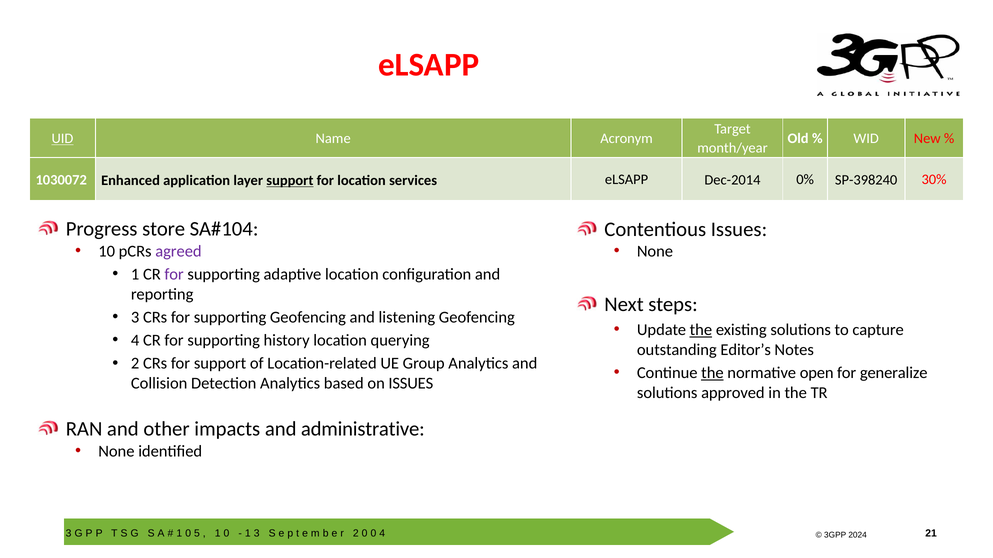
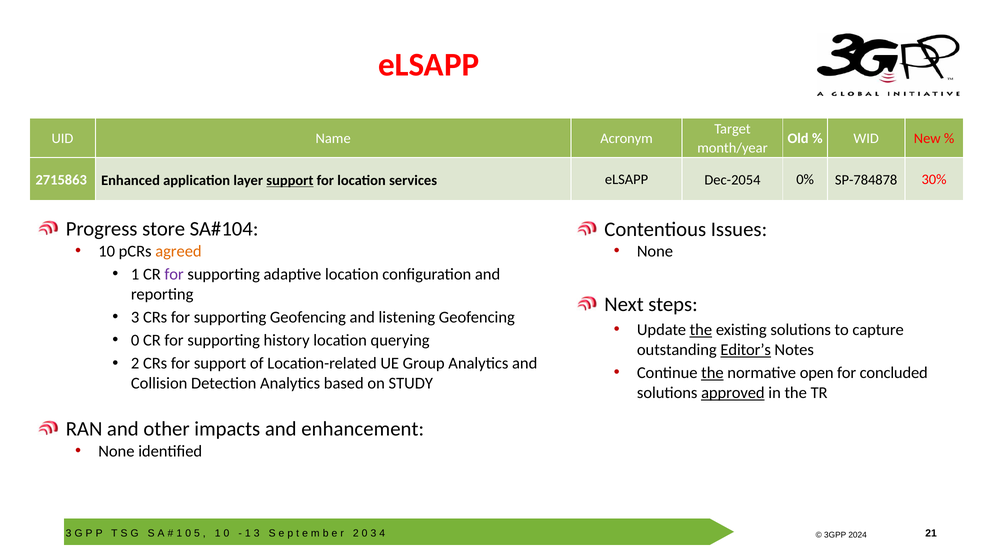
UID underline: present -> none (62, 139)
1030072: 1030072 -> 2715863 (61, 180)
Dec-2014: Dec-2014 -> Dec-2054 (732, 180)
SP-398240: SP-398240 -> SP-784878 (866, 180)
agreed colour: purple -> orange (178, 251)
4: 4 -> 0 (135, 341)
Editor’s underline: none -> present (746, 350)
generalize: generalize -> concluded (894, 373)
on ISSUES: ISSUES -> STUDY (411, 384)
approved underline: none -> present (733, 393)
administrative: administrative -> enhancement (363, 430)
0: 0 -> 3 (373, 534)
